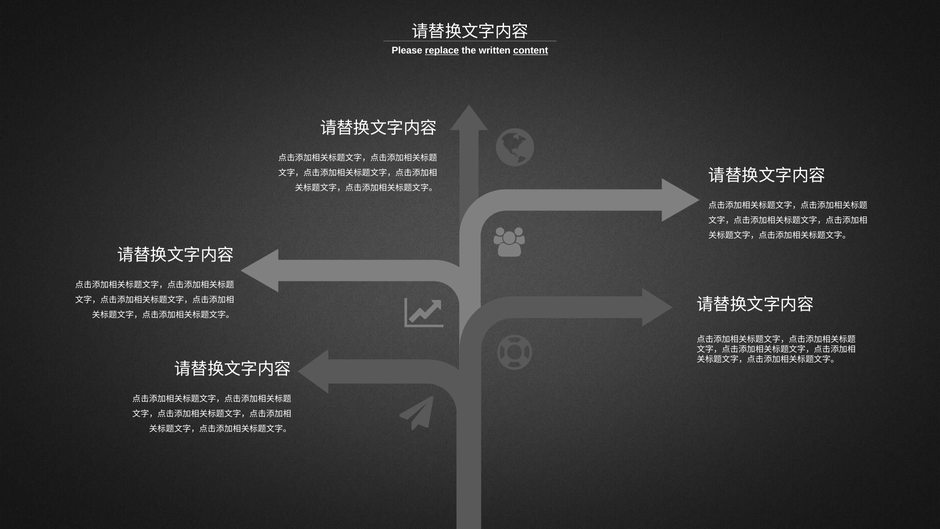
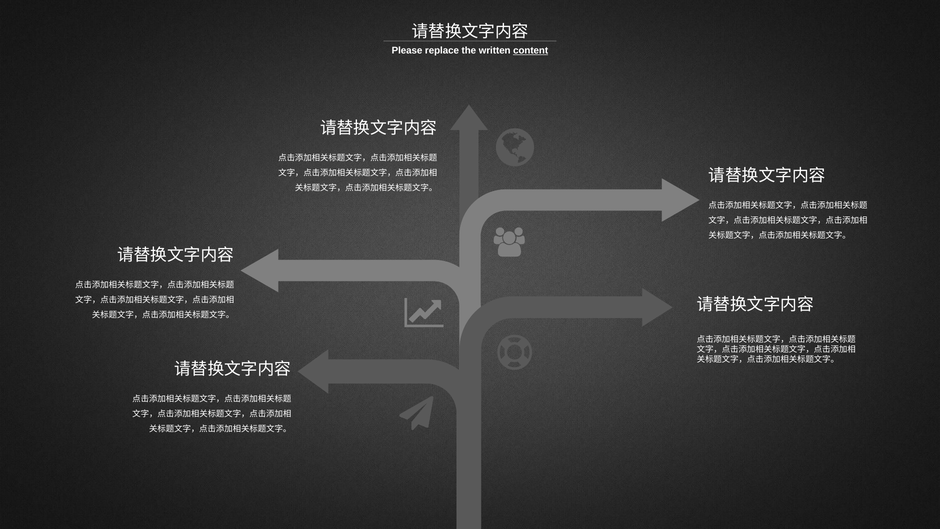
replace underline: present -> none (442, 51)
